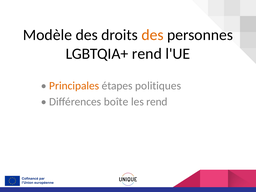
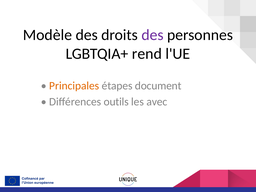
des colour: orange -> purple (152, 35)
politiques: politiques -> document (158, 86)
boîte: boîte -> outils (116, 102)
les rend: rend -> avec (157, 102)
